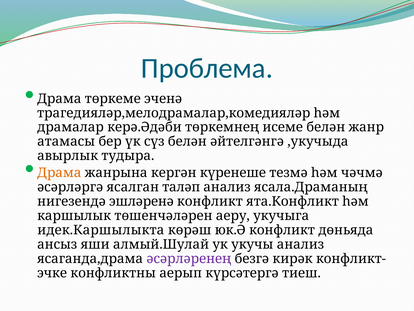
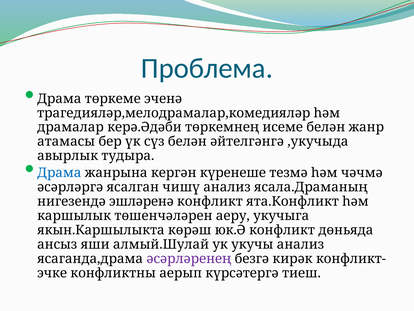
Драма colour: orange -> blue (59, 173)
таләп: таләп -> чишү (181, 187)
идек.Каршылыкта: идек.Каршылыкта -> якын.Каршылыкта (101, 230)
